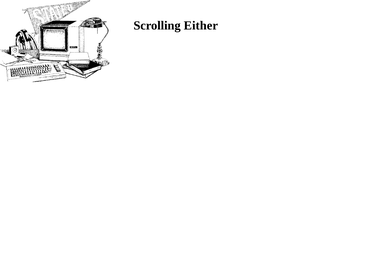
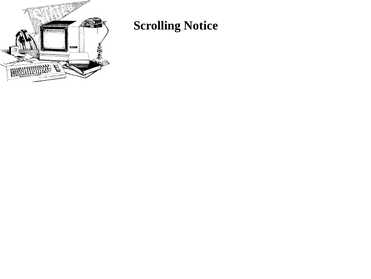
Either: Either -> Notice (201, 26)
